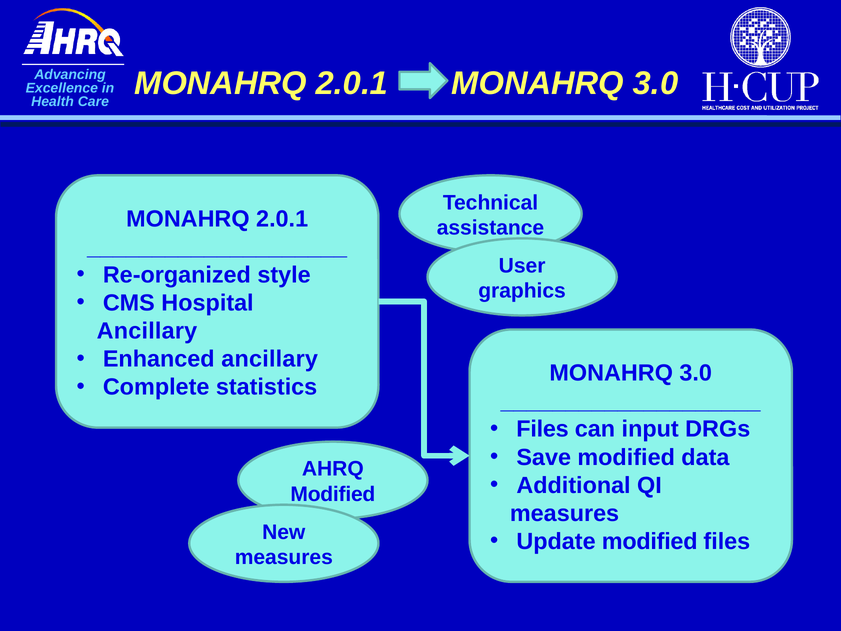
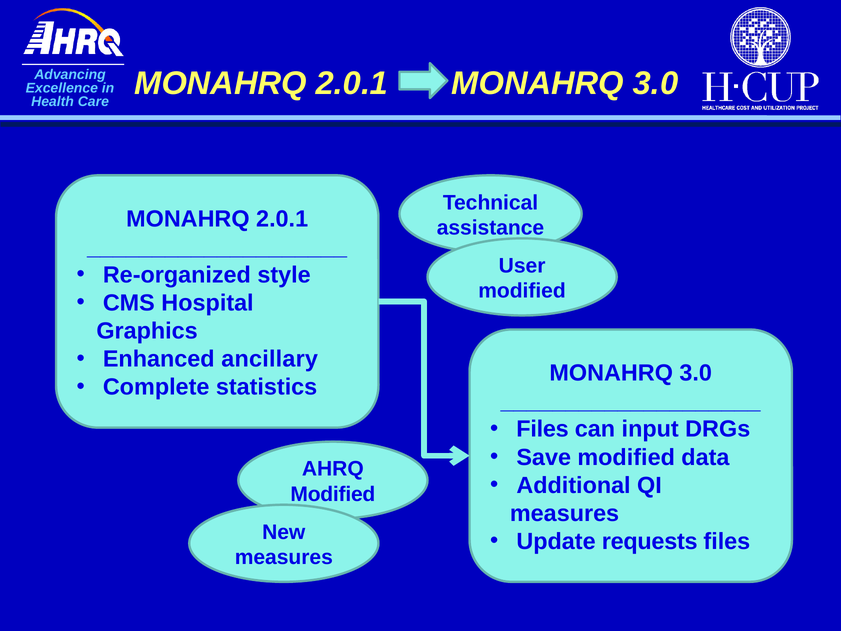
graphics: graphics -> modified (522, 291)
Ancillary: Ancillary -> Graphics (147, 331)
Update modified: modified -> requests (650, 541)
